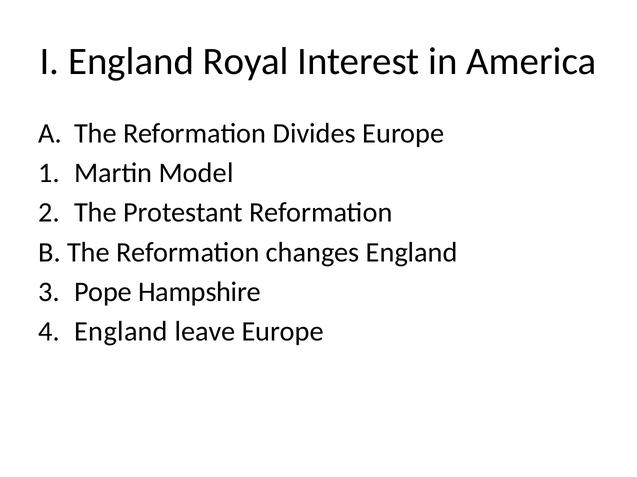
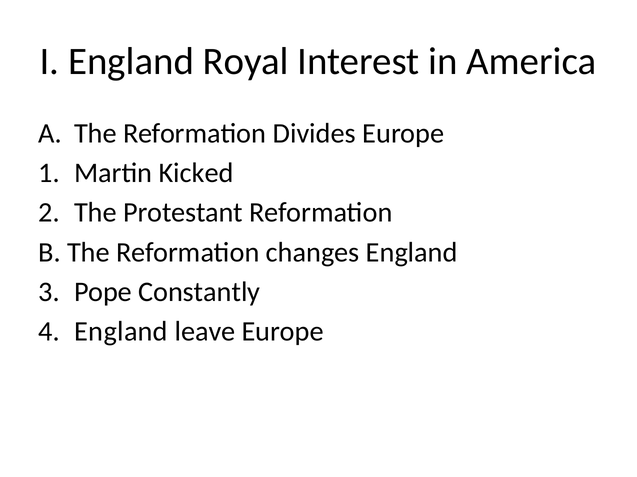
Model: Model -> Kicked (196, 173)
Hampshire: Hampshire -> Constantly (199, 292)
